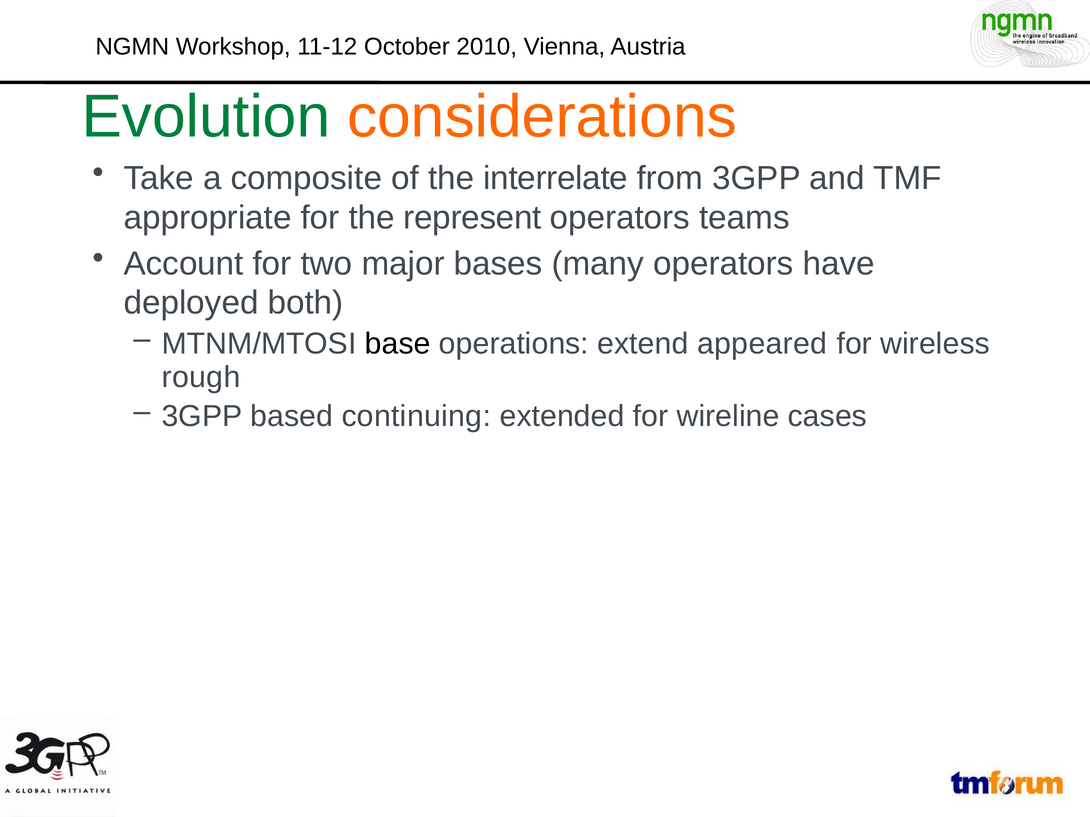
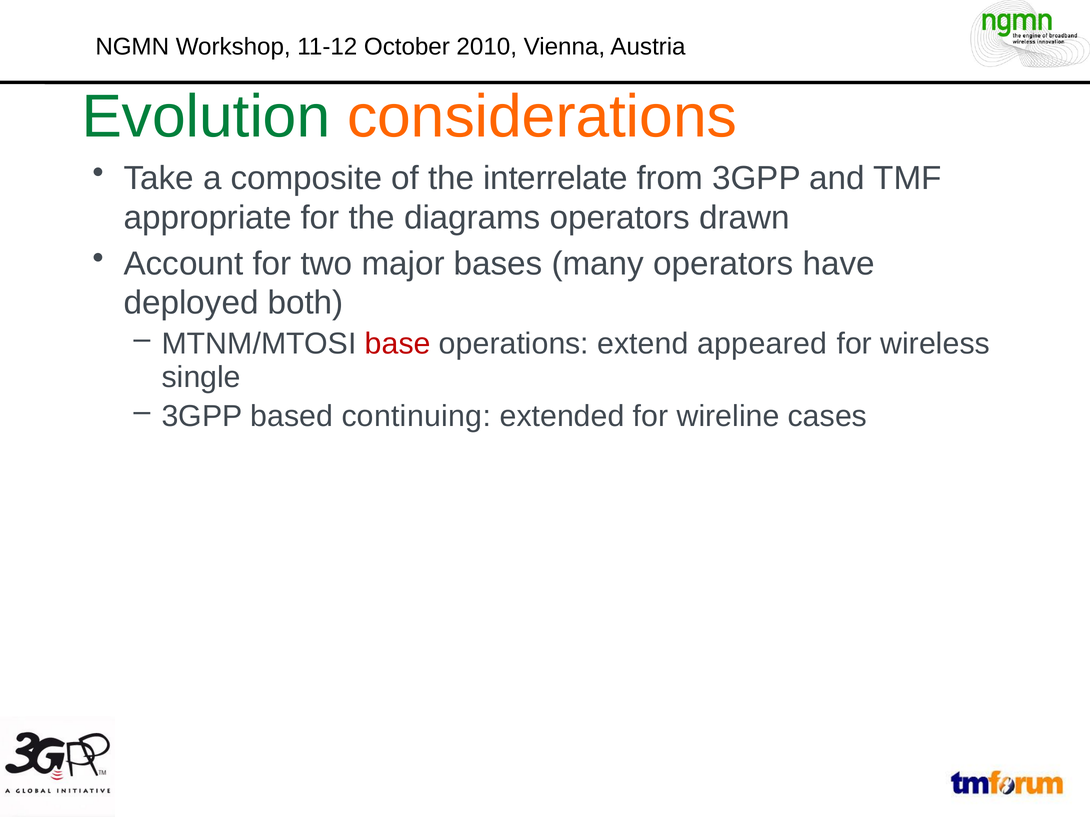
represent: represent -> diagrams (472, 218)
teams: teams -> drawn (744, 218)
base colour: black -> red (398, 344)
rough: rough -> single (201, 377)
